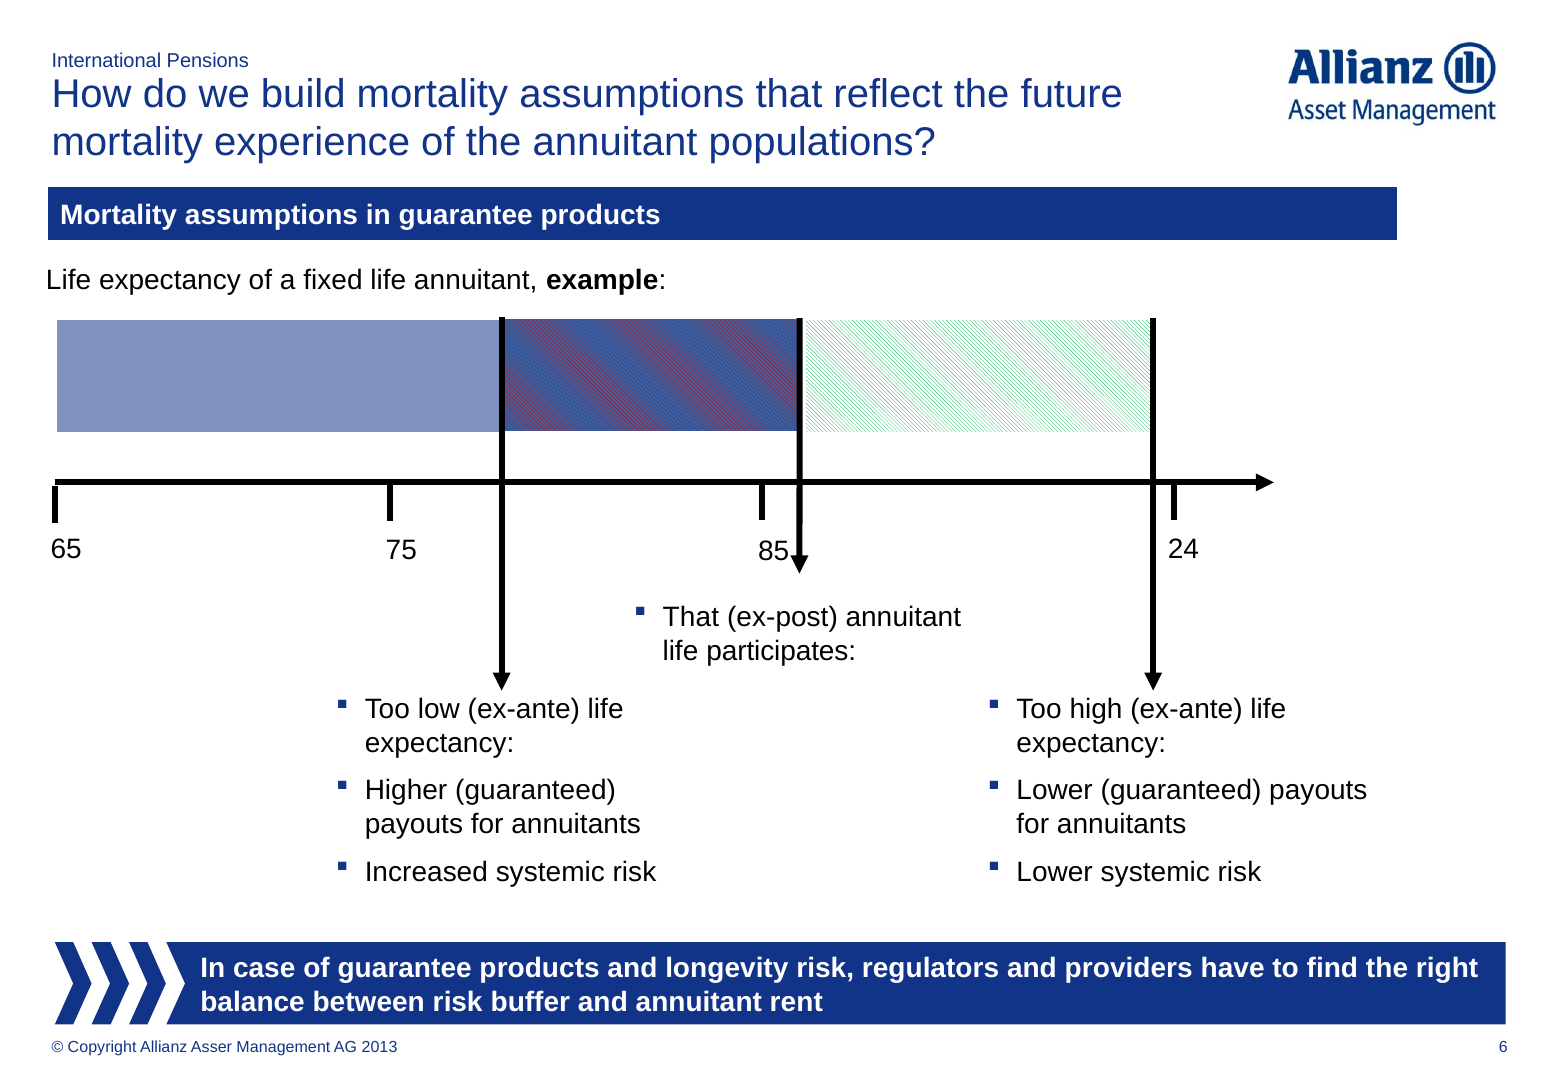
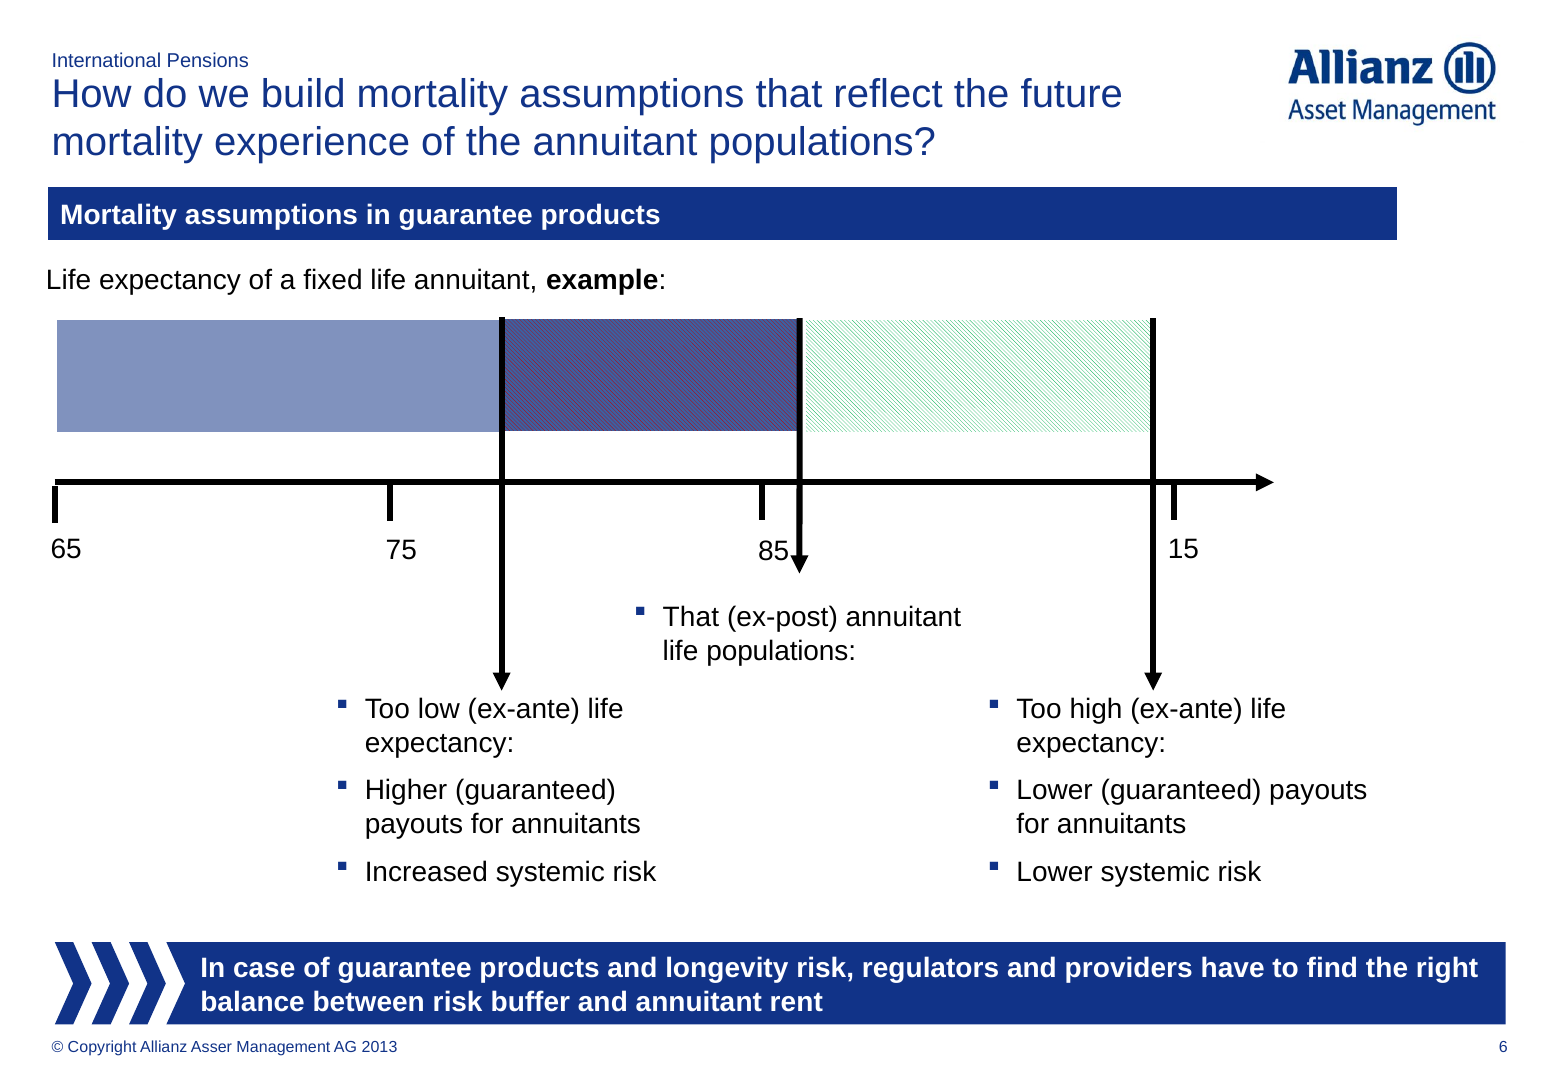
24: 24 -> 15 (1183, 549)
life participates: participates -> populations (781, 651)
